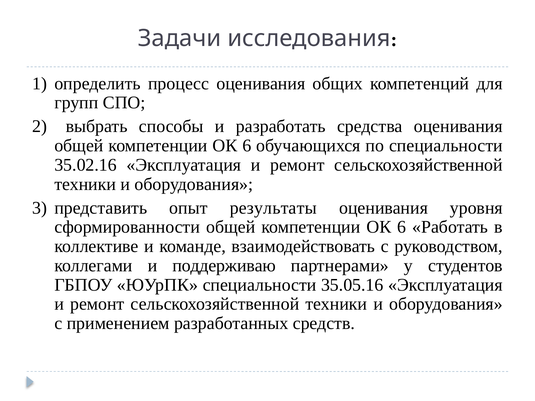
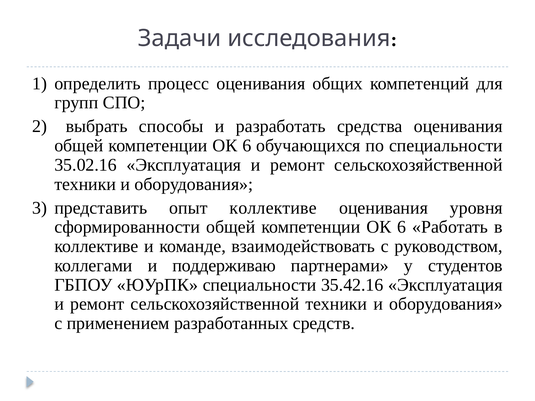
опыт результаты: результаты -> коллективе (273, 208)
35.05.16: 35.05.16 -> 35.42.16 (352, 285)
